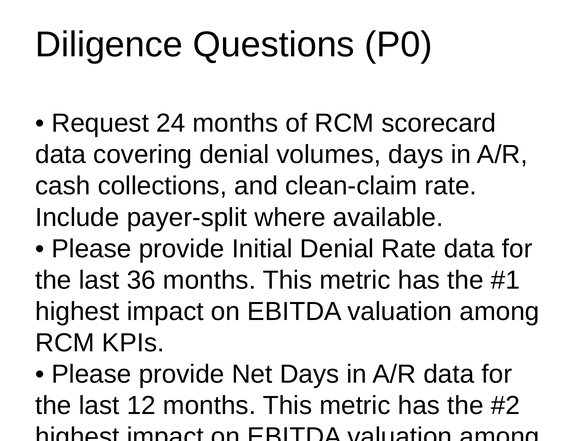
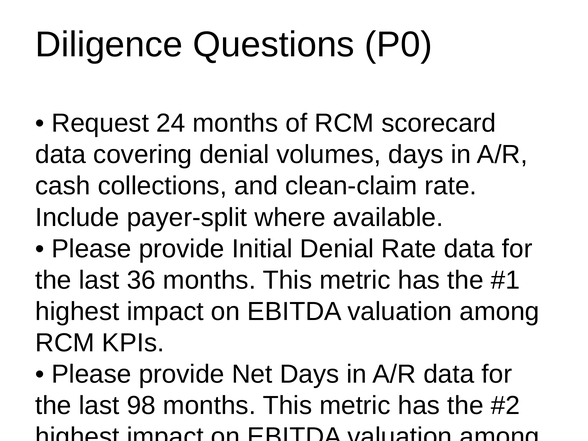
12: 12 -> 98 (141, 406)
